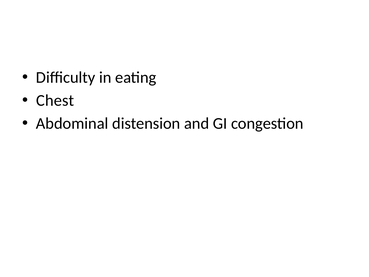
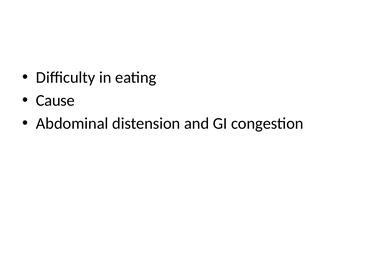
Chest: Chest -> Cause (55, 100)
